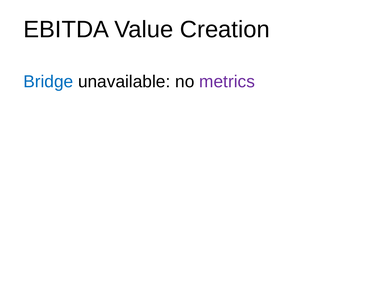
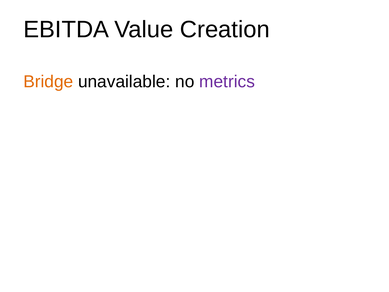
Bridge colour: blue -> orange (48, 82)
